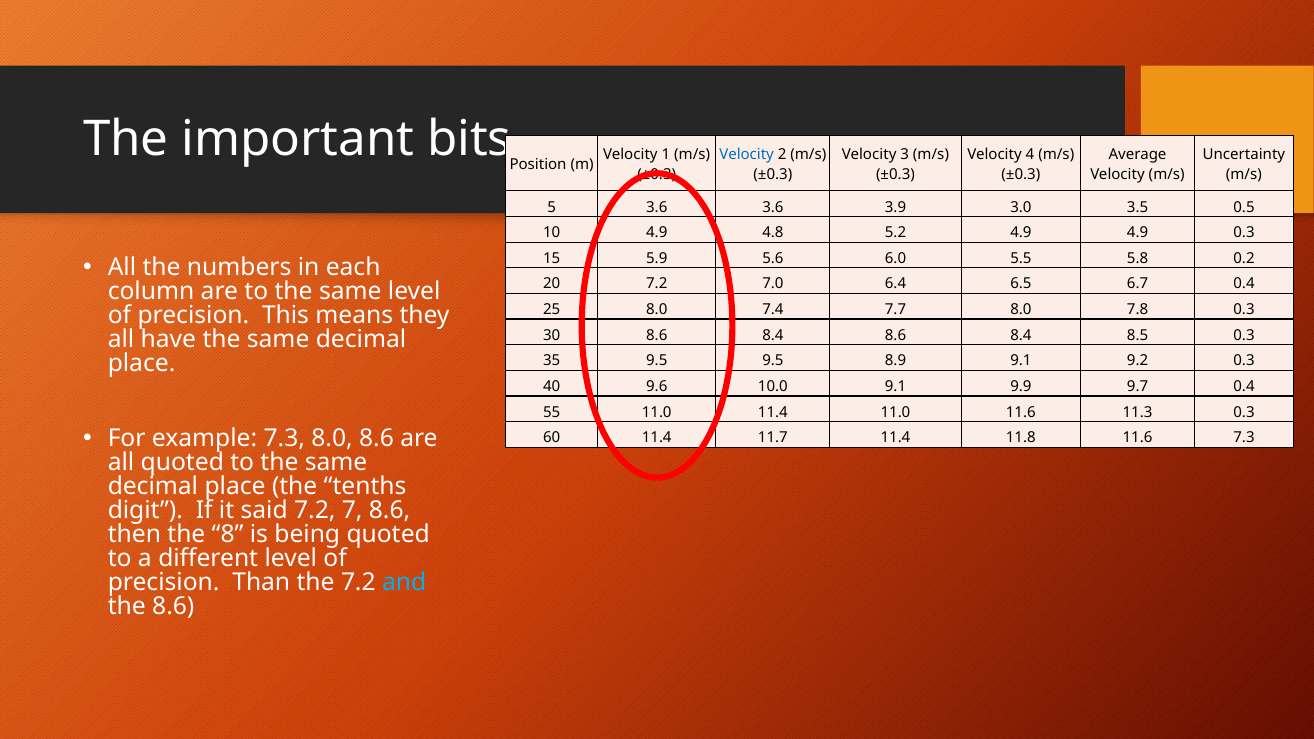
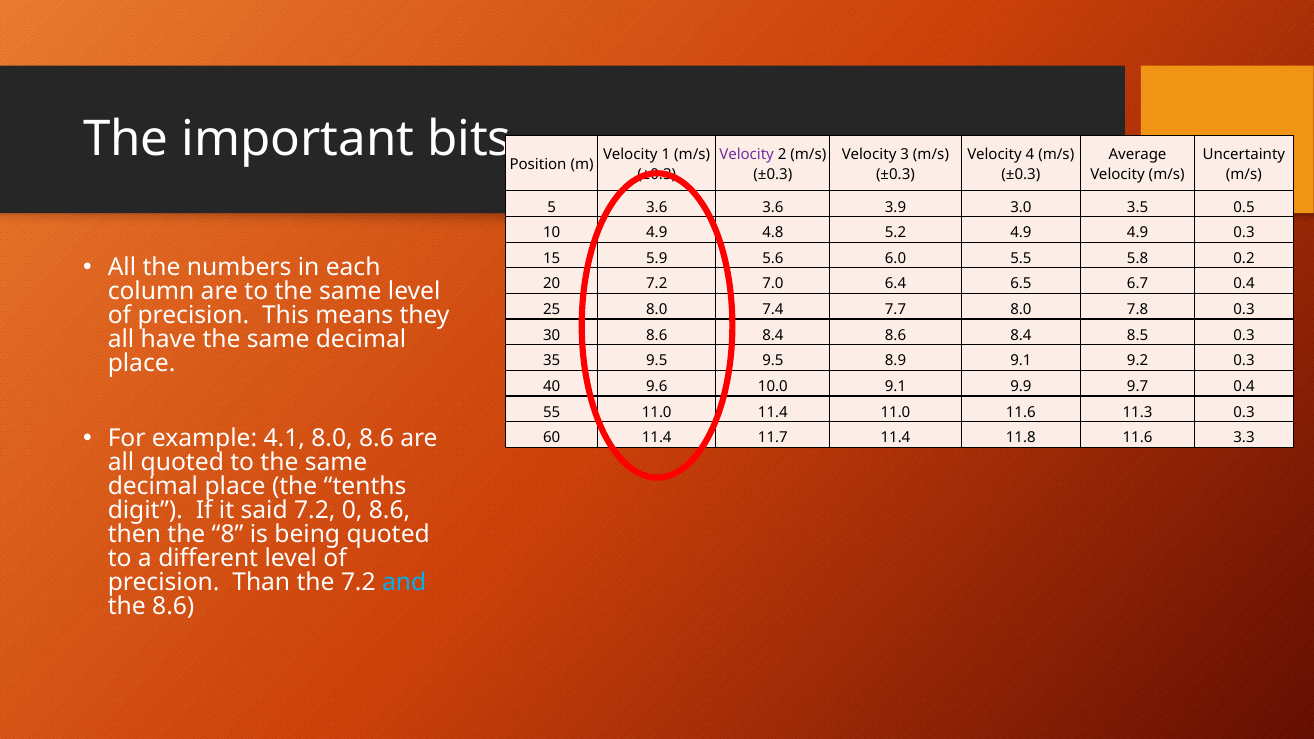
Velocity colour: blue -> purple (747, 154)
example 7.3: 7.3 -> 4.1 (284, 439)
11.6 7.3: 7.3 -> 3.3 (1244, 438)
7: 7 -> 0 (352, 510)
